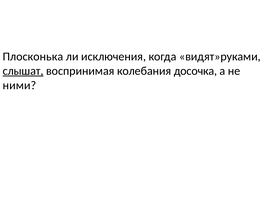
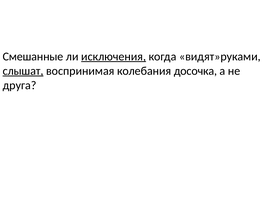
Плосконька: Плосконька -> Смешанные (33, 56)
исключения underline: none -> present (114, 56)
ними: ними -> друга (20, 85)
